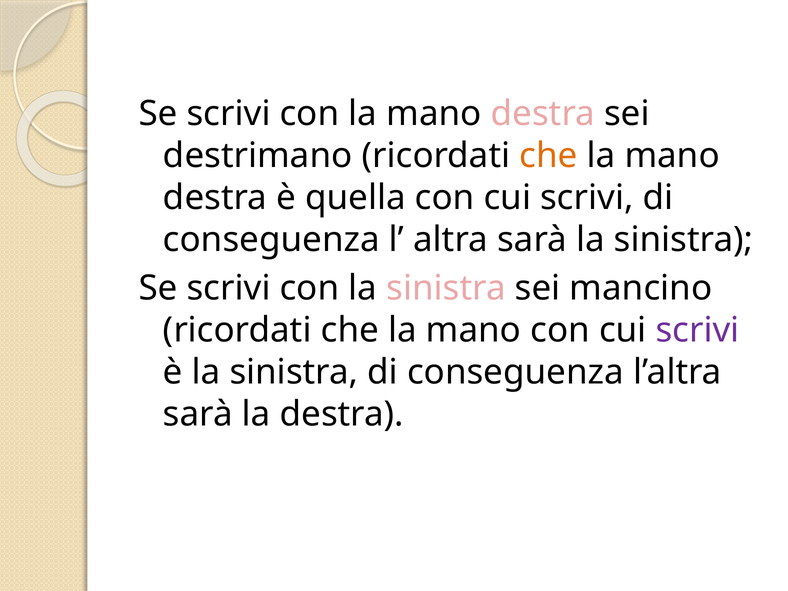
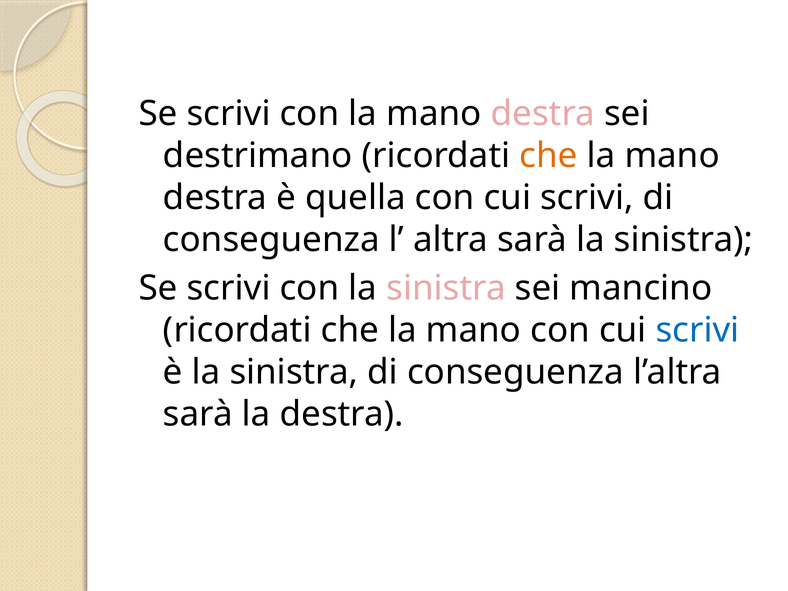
scrivi colour: purple -> blue (698, 330)
